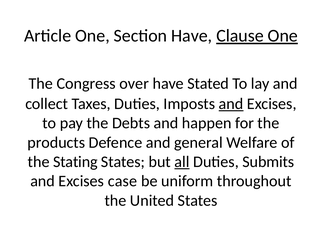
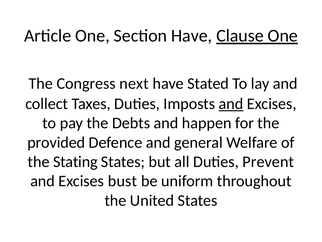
over: over -> next (134, 83)
products: products -> provided (56, 142)
all underline: present -> none (182, 161)
Submits: Submits -> Prevent (268, 161)
case: case -> bust (123, 181)
